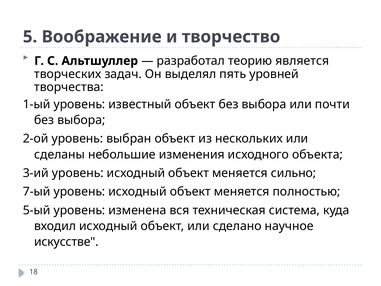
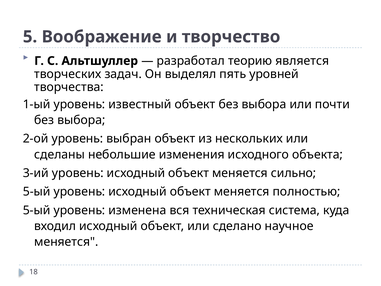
7-ый: 7-ый -> 5-ый (37, 192)
искусстве: искусстве -> меняется (66, 242)
